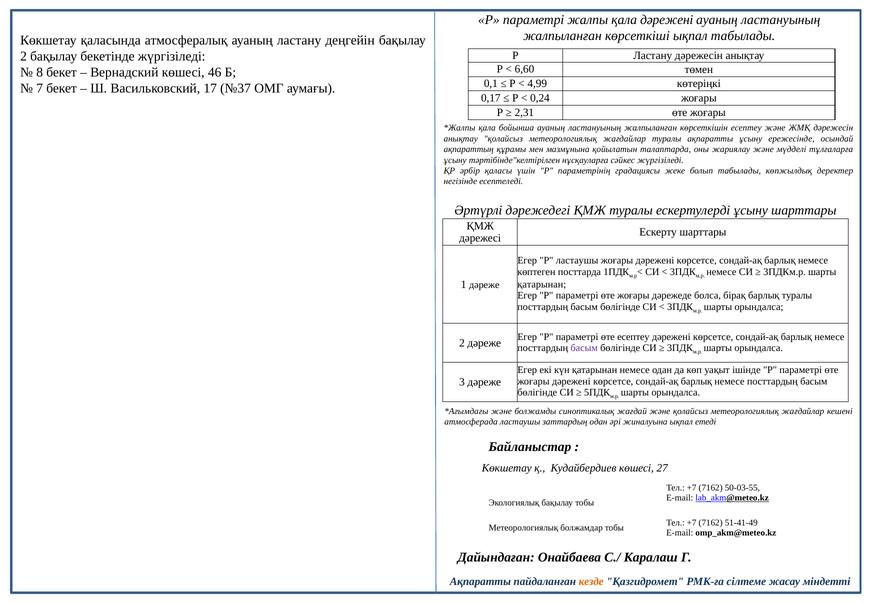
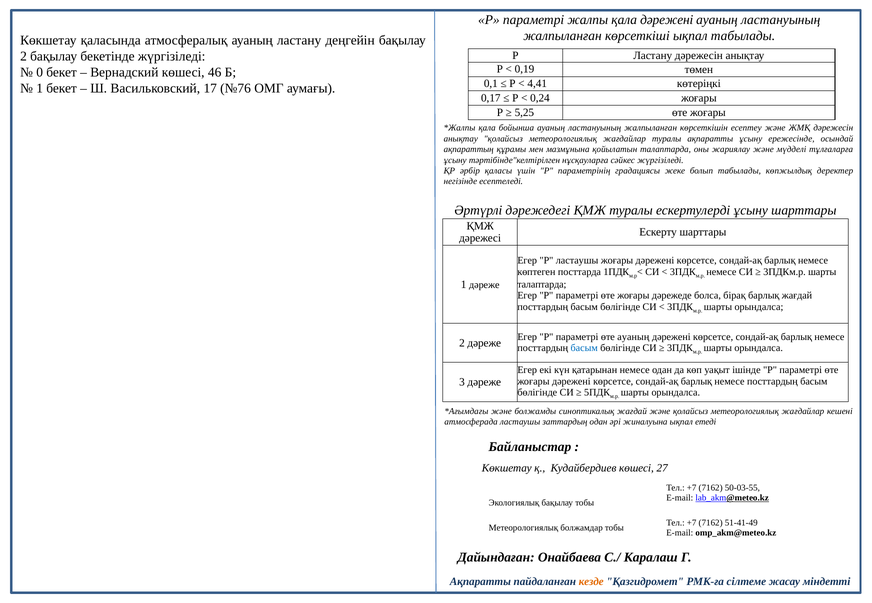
6,60: 6,60 -> 0,19 (524, 69)
8: 8 -> 0 (40, 73)
4,99: 4,99 -> 4,41 (537, 84)
7: 7 -> 1 (40, 89)
№37: №37 -> №76 (236, 89)
2,31: 2,31 -> 5,25 (524, 113)
қатарынан: қатарынан -> талаптарда (542, 285)
барлық туралы: туралы -> жағдай (797, 296)
өте есептеу: есептеу -> ауаның (633, 337)
басым colour: purple -> blue (584, 348)
